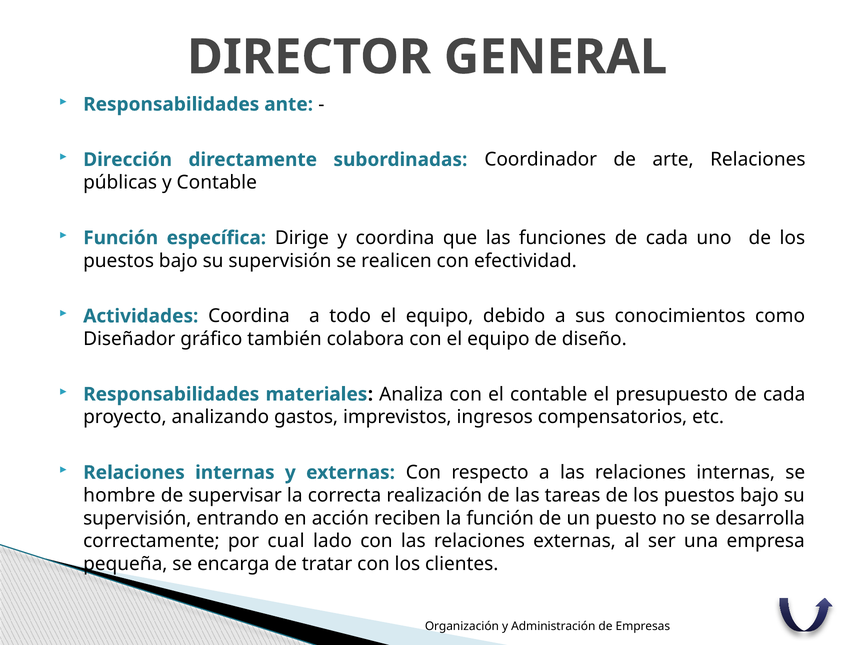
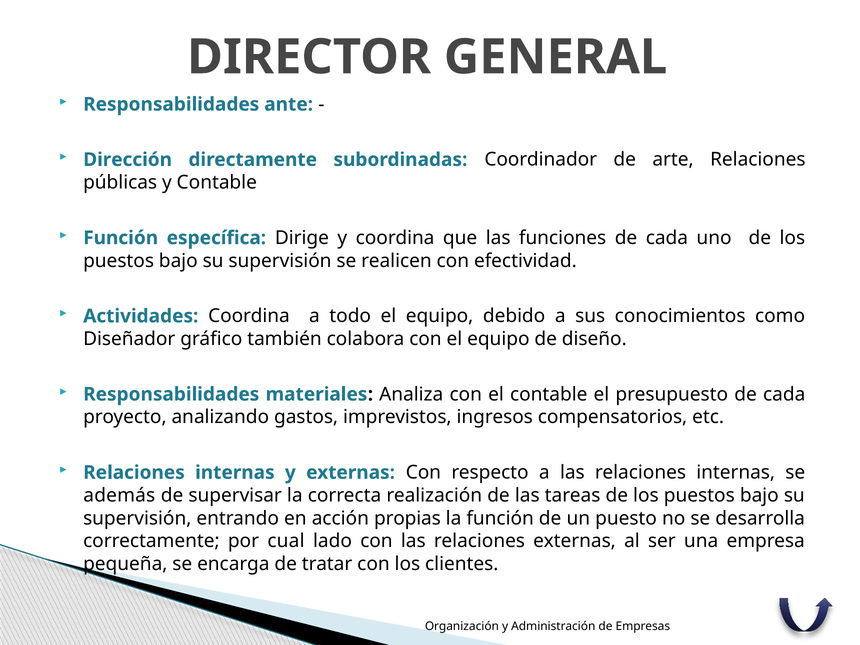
hombre: hombre -> además (119, 495)
reciben: reciben -> propias (407, 518)
